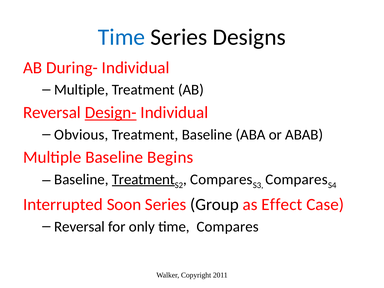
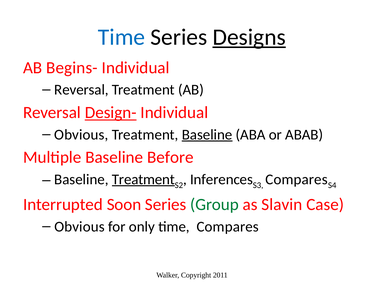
Designs underline: none -> present (249, 37)
During-: During- -> Begins- (72, 68)
Multiple: Multiple -> Reversal (81, 90)
Baseline underline: none -> present (207, 135)
Begins: Begins -> Before (170, 157)
Compares: Compares -> Inferences (221, 179)
Group colour: black -> green (215, 205)
Effect: Effect -> Slavin (282, 205)
Reversal: Reversal -> Obvious (79, 227)
